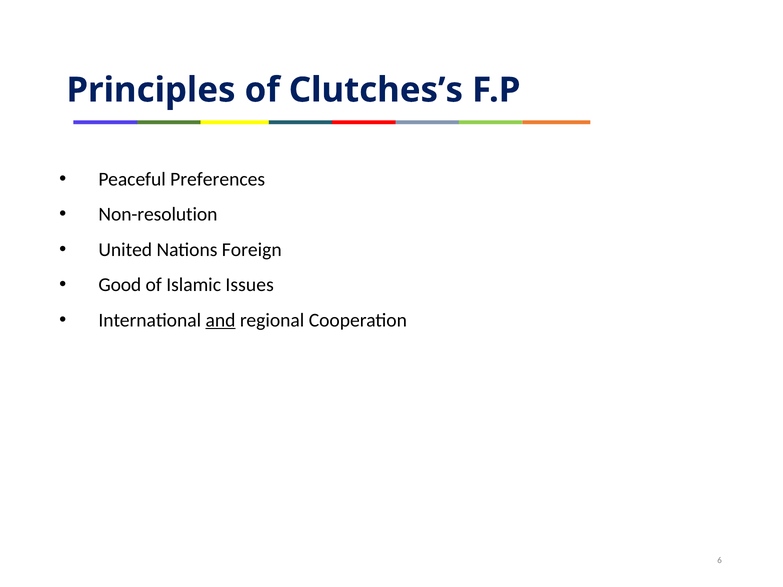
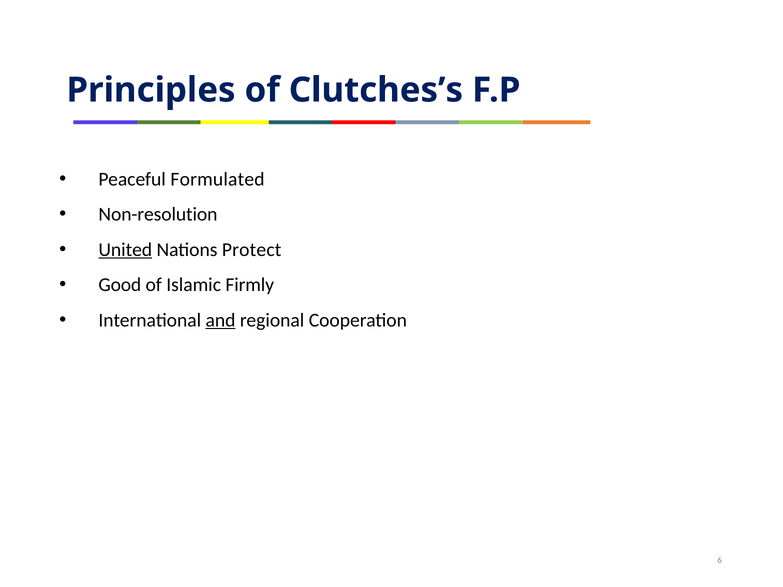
Preferences: Preferences -> Formulated (218, 179)
United underline: none -> present (125, 250)
Foreign: Foreign -> Protect (252, 250)
Issues: Issues -> Firmly (250, 285)
